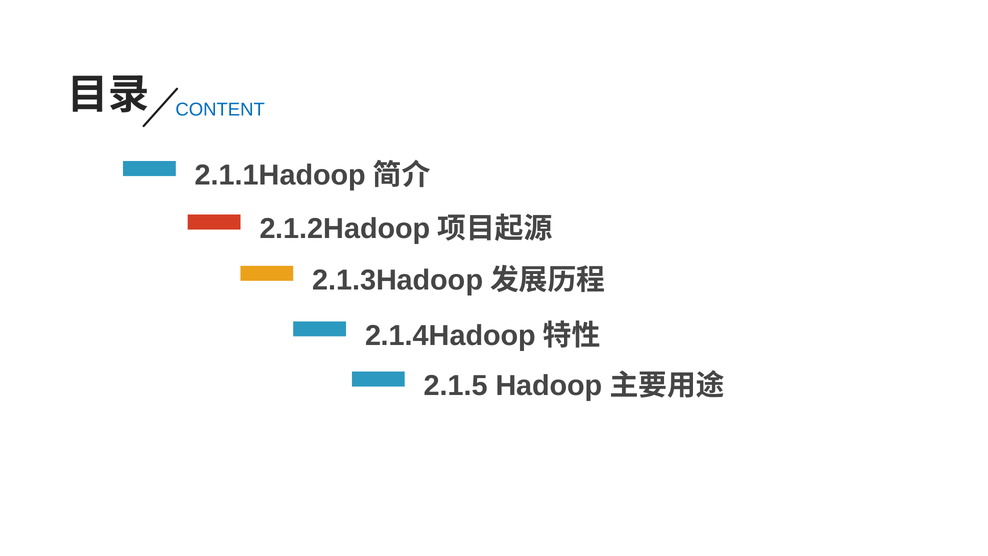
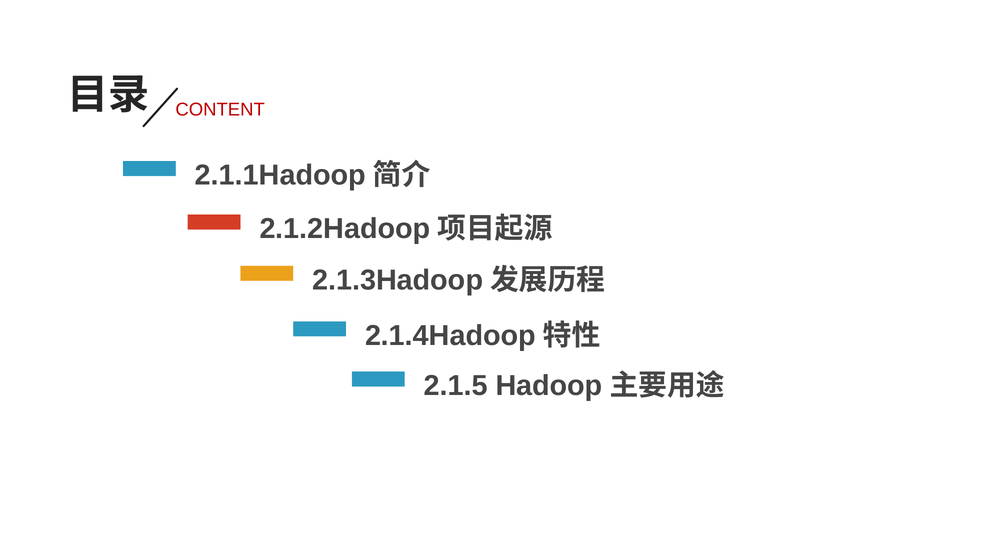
CONTENT colour: blue -> red (220, 109)
